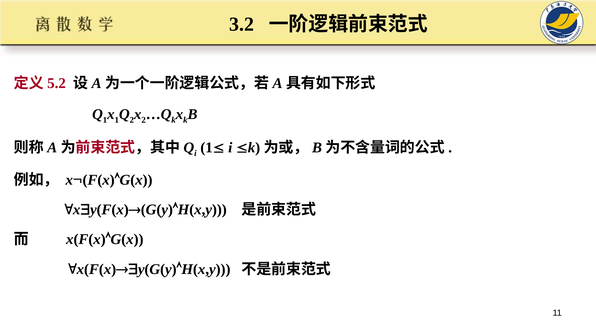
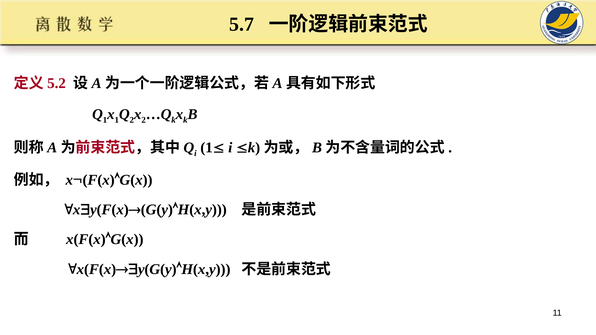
3.2: 3.2 -> 5.7 (242, 24)
